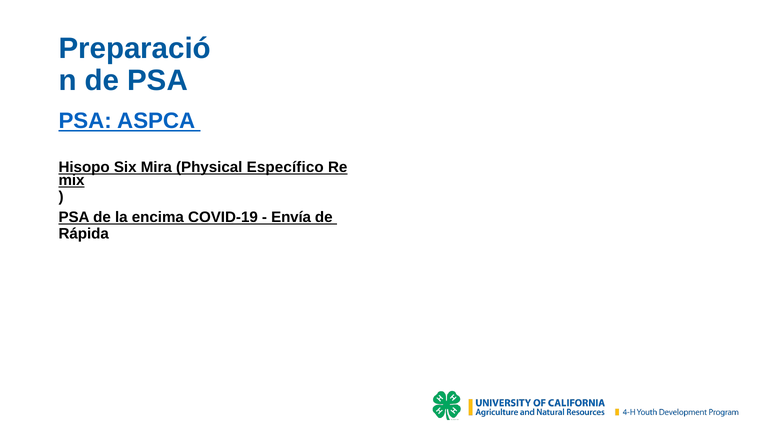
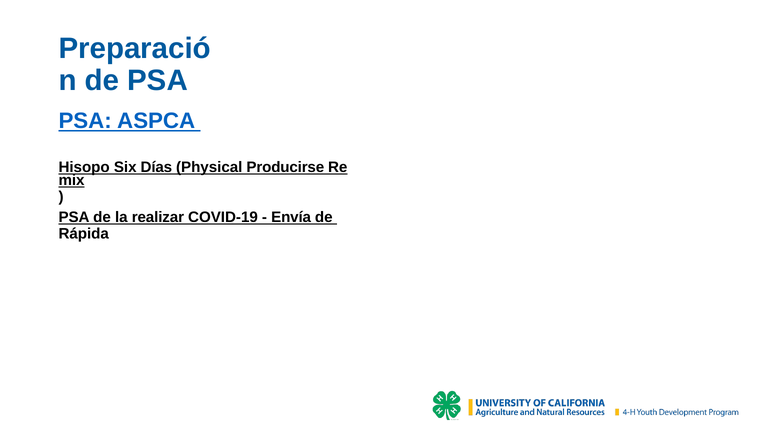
Mira: Mira -> Días (156, 167)
Específico: Específico -> Producirse (285, 167)
encima: encima -> realizar (158, 217)
